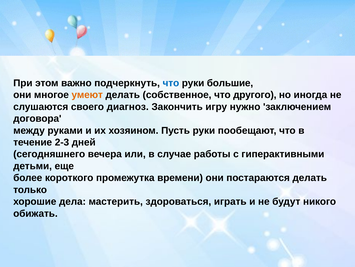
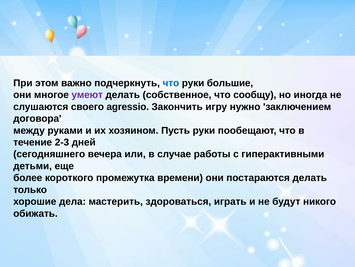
умеют colour: orange -> purple (87, 95)
другого: другого -> сообщу (255, 95)
диагноз: диагноз -> agressio (128, 106)
